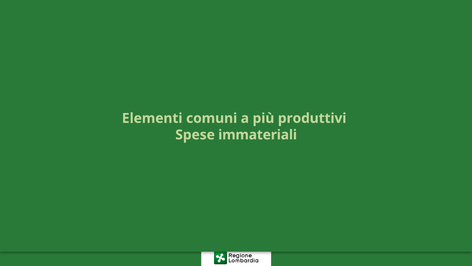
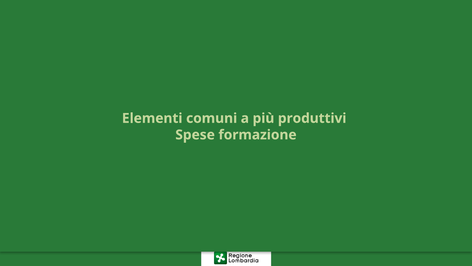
immateriali: immateriali -> formazione (258, 135)
